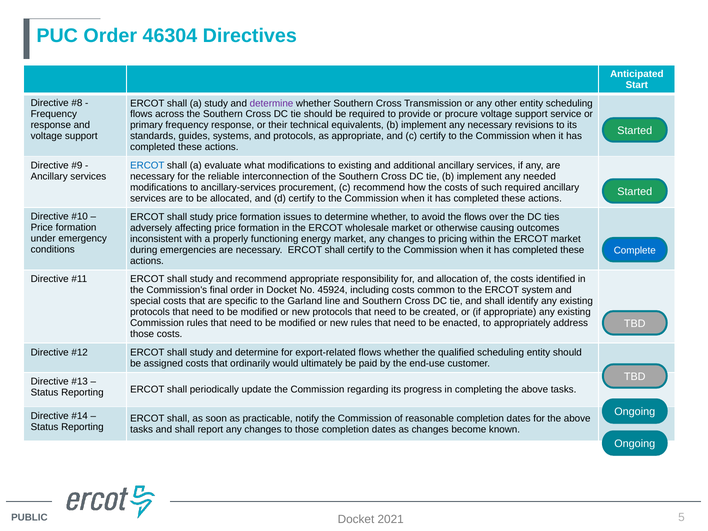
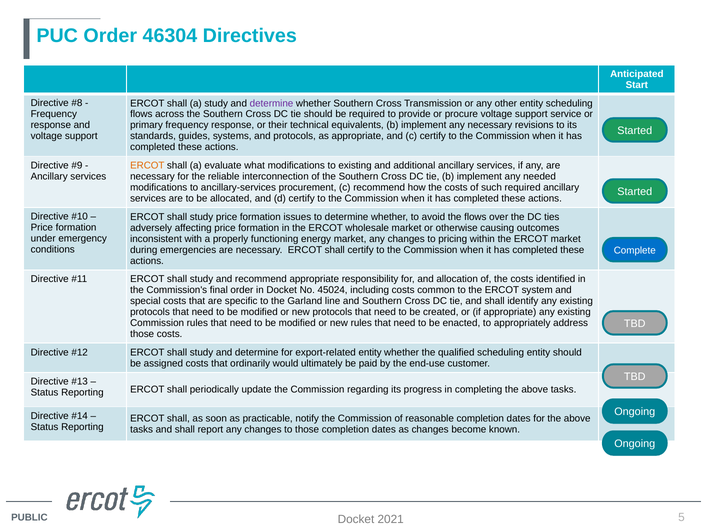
ERCOT colour: blue -> orange (147, 166)
45924: 45924 -> 45024 (333, 290)
export-related flows: flows -> entity (370, 352)
